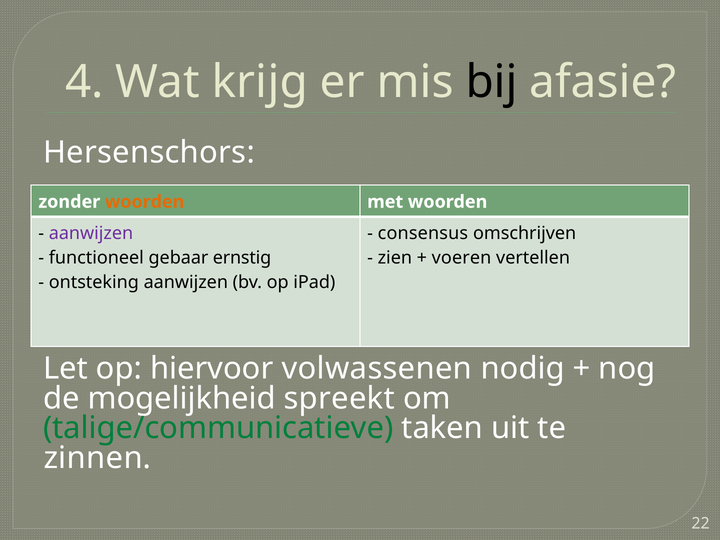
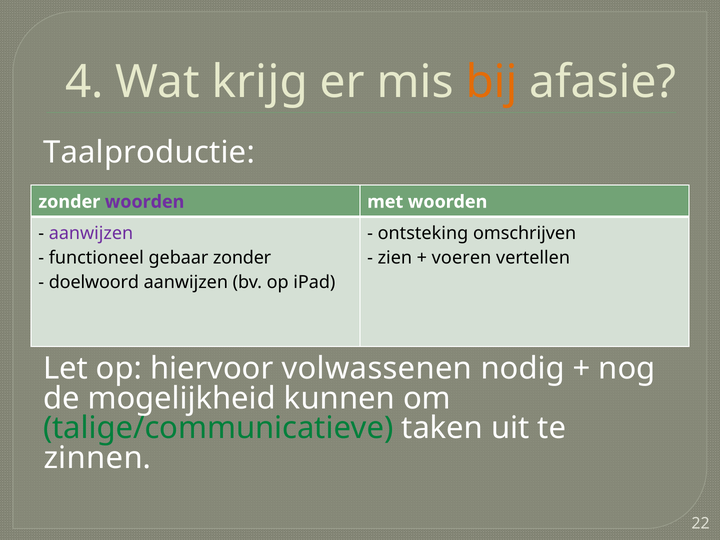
bij colour: black -> orange (491, 82)
Hersenschors: Hersenschors -> Taalproductie (149, 153)
woorden colour: orange -> purple (145, 202)
consensus: consensus -> ontsteking (423, 234)
gebaar ernstig: ernstig -> zonder (242, 258)
ontsteking: ontsteking -> doelwoord (94, 283)
spreekt: spreekt -> kunnen (339, 398)
